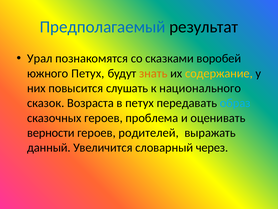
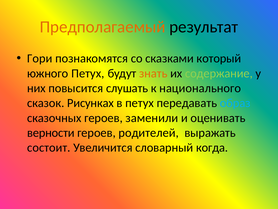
Предполагаемый colour: blue -> orange (103, 27)
Урал: Урал -> Гори (40, 58)
воробей: воробей -> который (219, 58)
содержание colour: yellow -> light green (219, 73)
Возраста: Возраста -> Рисунках (91, 103)
проблема: проблема -> заменили (152, 118)
данный: данный -> состоит (49, 147)
через: через -> когда (212, 147)
